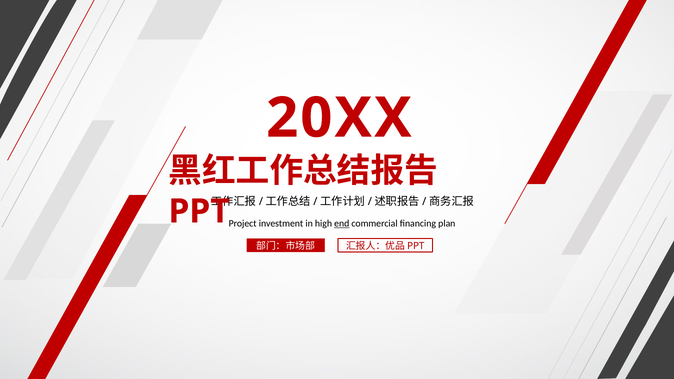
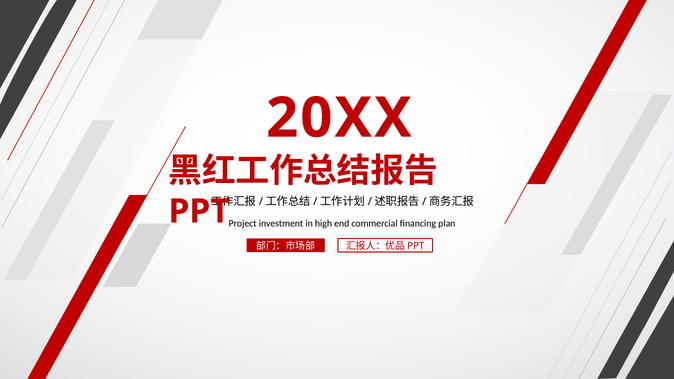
end underline: present -> none (342, 224)
